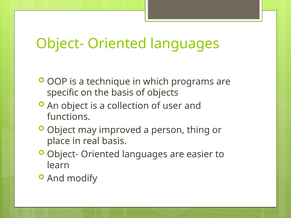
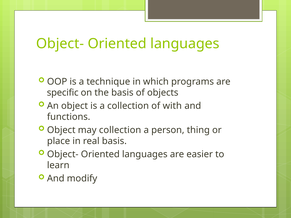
user: user -> with (172, 106)
may improved: improved -> collection (120, 130)
